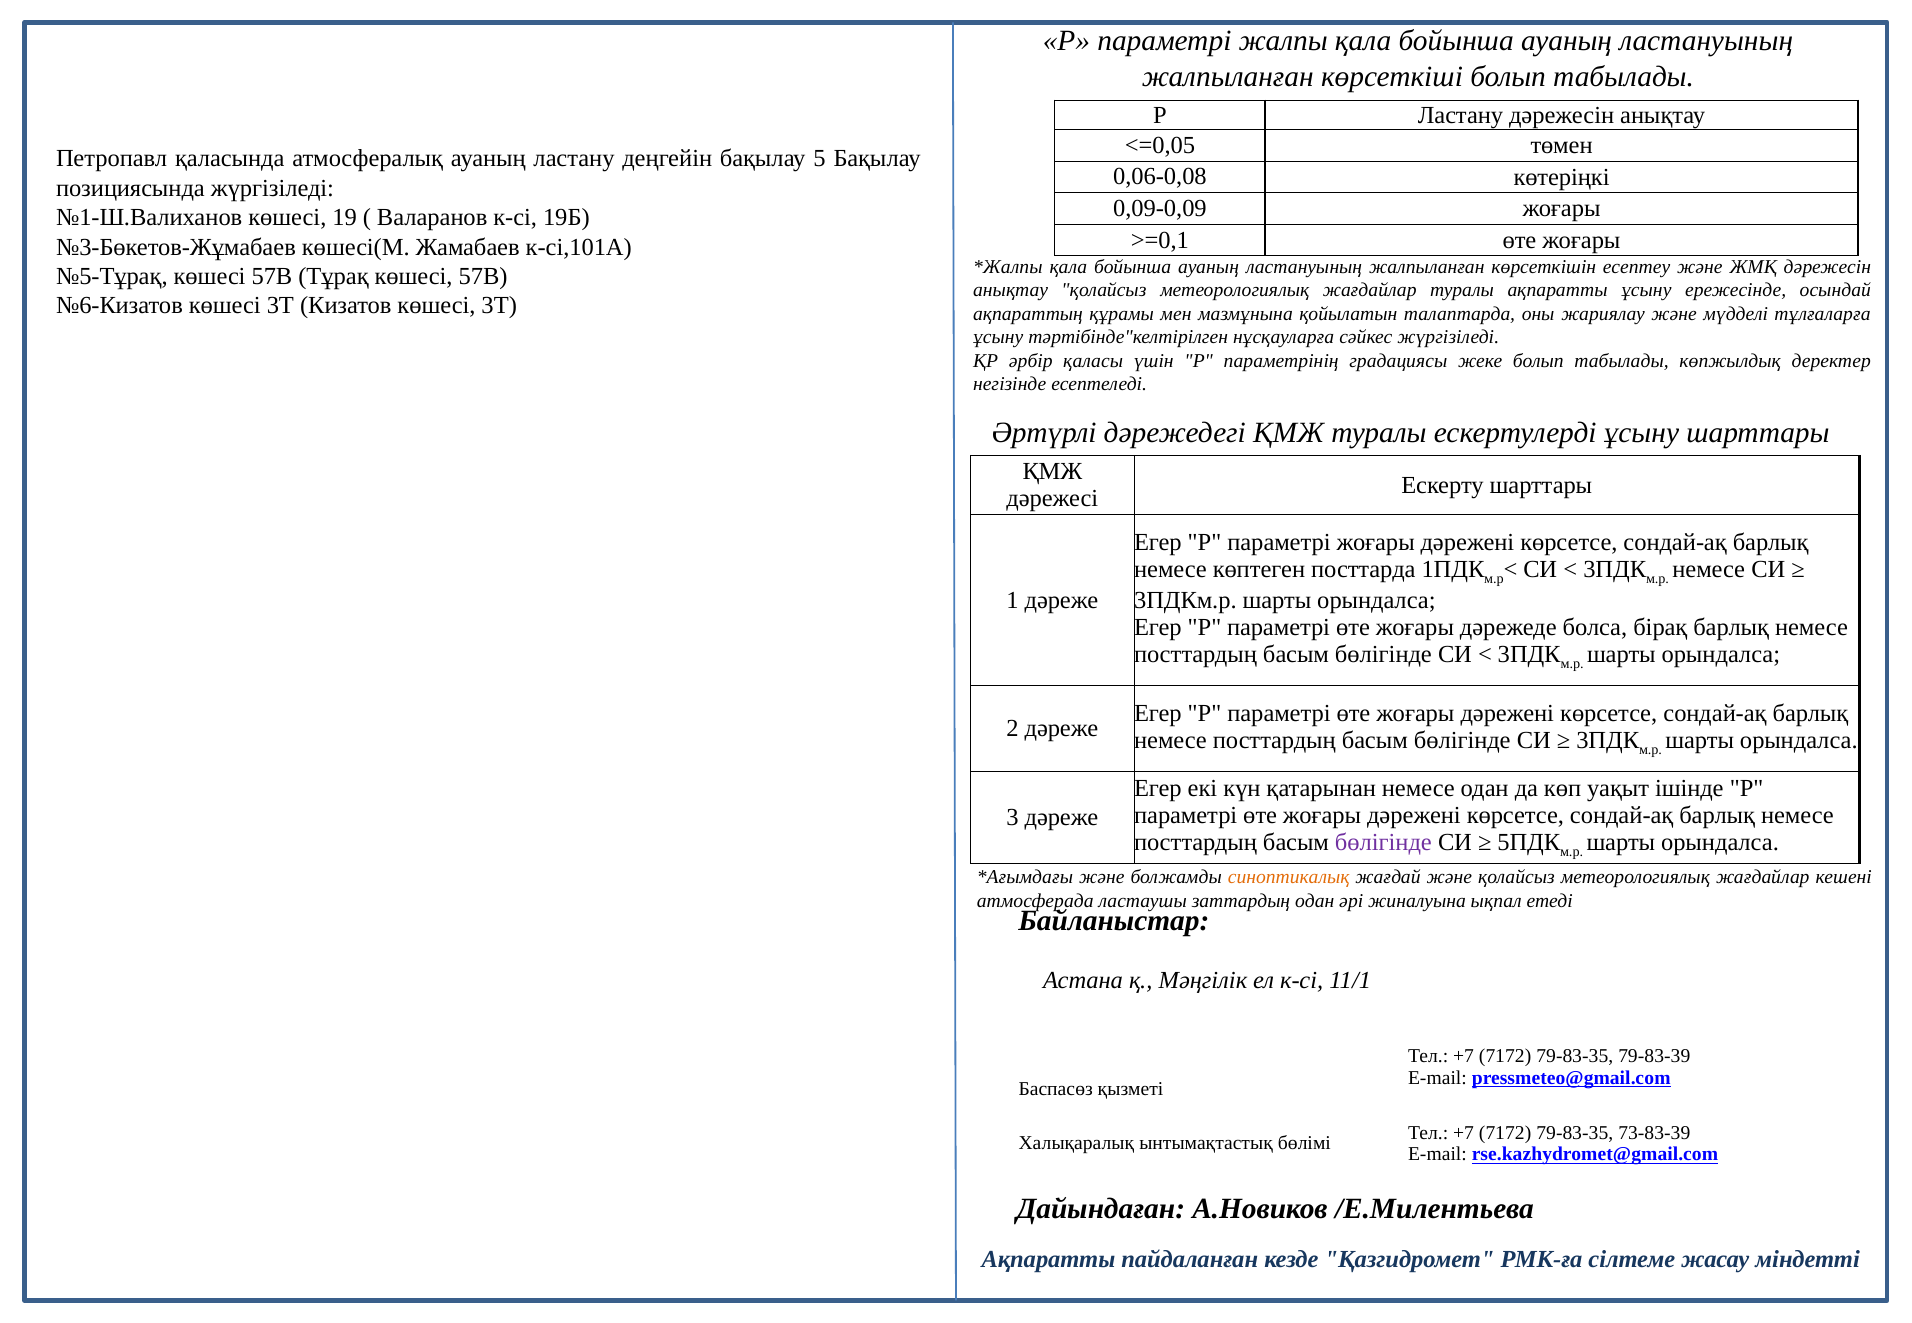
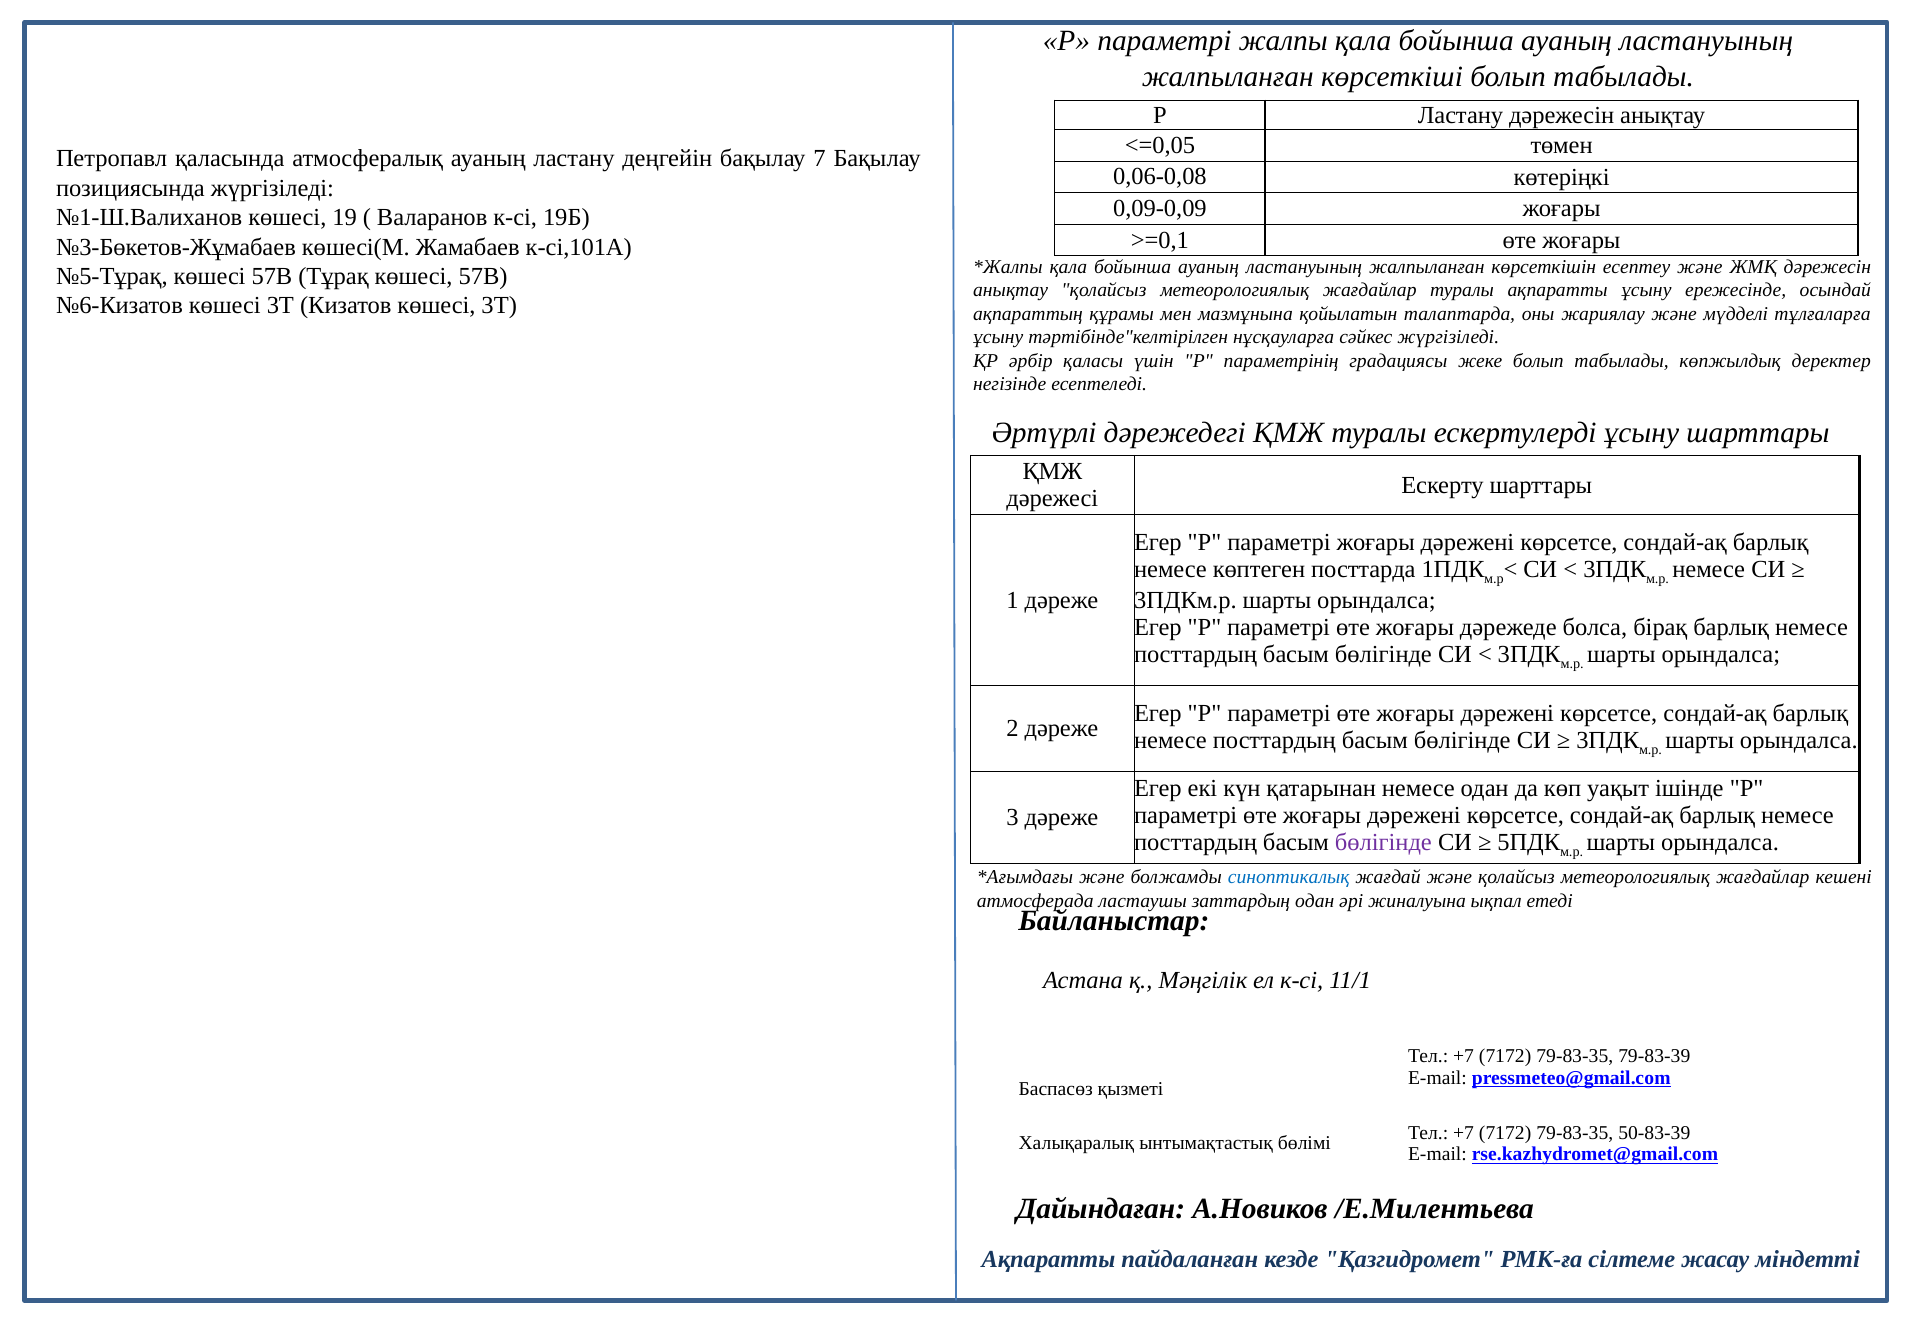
5: 5 -> 7 (819, 159)
синоптикалық colour: orange -> blue (1289, 878)
73-83-39: 73-83-39 -> 50-83-39 (1654, 1133)
